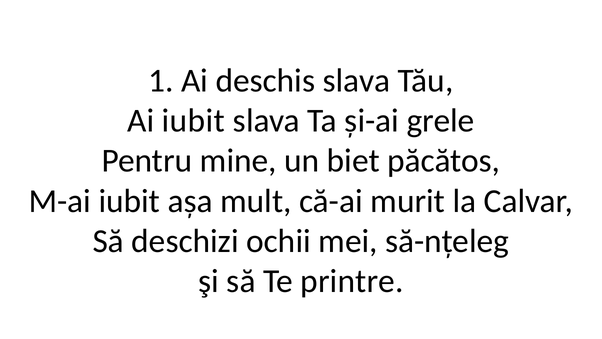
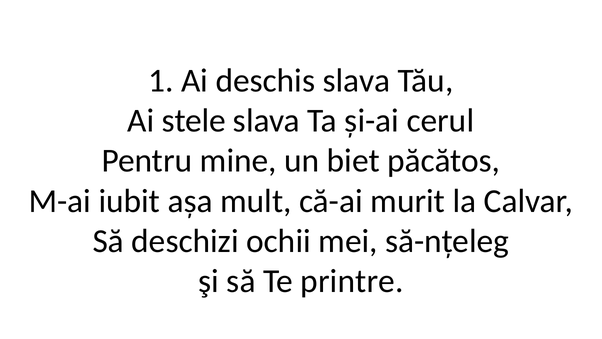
Ai iubit: iubit -> stele (194, 121)
grele: grele -> cerul (440, 121)
